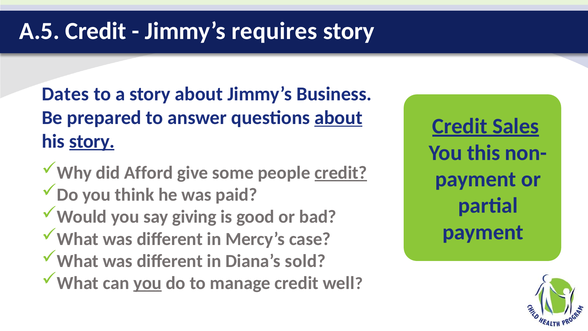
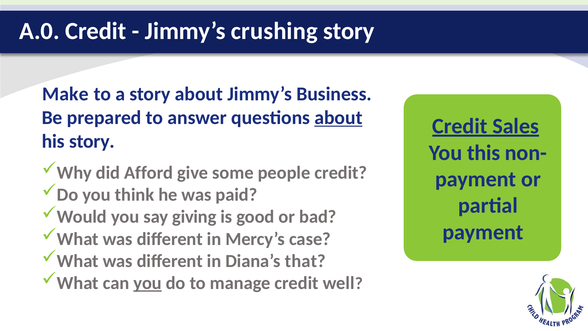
A.5: A.5 -> A.0 (39, 31)
requires: requires -> crushing (274, 31)
Dates: Dates -> Make (65, 94)
story underline: present -> none (92, 141)
credit underline: present -> none (341, 173)
sold: sold -> that (305, 261)
